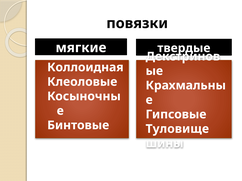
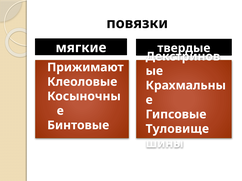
Коллоидная: Коллоидная -> Прижимают (85, 68)
